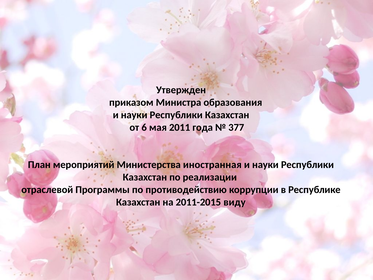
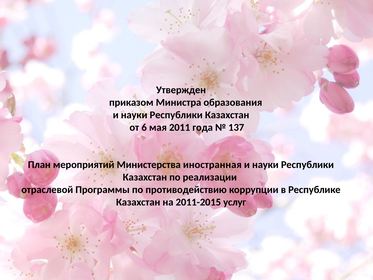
377: 377 -> 137 (236, 127)
виду: виду -> услуг (235, 202)
